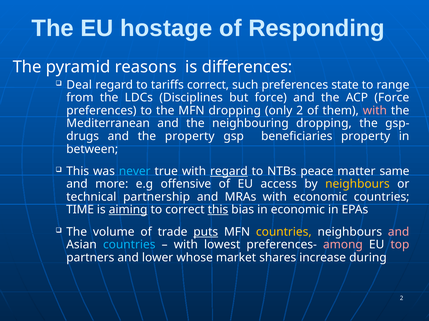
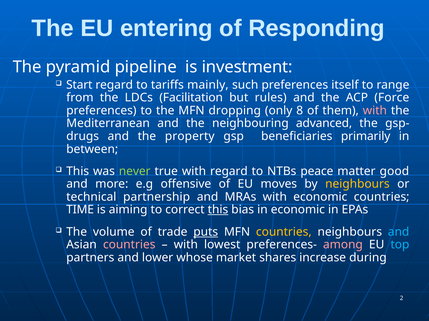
hostage: hostage -> entering (167, 28)
reasons: reasons -> pipeline (146, 67)
differences: differences -> investment (247, 67)
Deal: Deal -> Start (79, 85)
tariffs correct: correct -> mainly (208, 85)
state: state -> itself (345, 85)
Disciplines: Disciplines -> Facilitation (191, 98)
but force: force -> rules (271, 98)
only 2: 2 -> 8 (300, 111)
neighbouring dropping: dropping -> advanced (324, 124)
beneficiaries property: property -> primarily (366, 137)
never colour: light blue -> light green (135, 172)
regard underline: present -> none (229, 172)
same: same -> good (394, 172)
access: access -> moves (279, 184)
aiming underline: present -> none (128, 210)
and colour: pink -> light blue (399, 232)
countries colour: light blue -> pink (129, 245)
top colour: pink -> light blue (400, 245)
